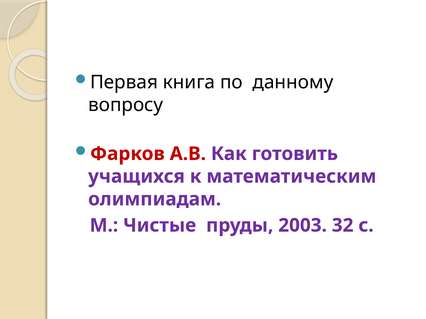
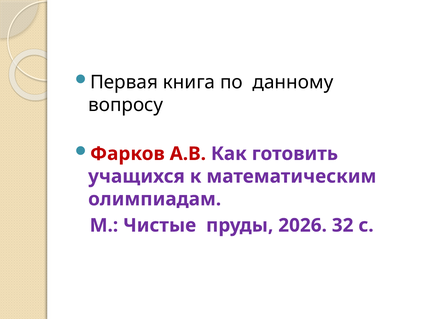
2003: 2003 -> 2026 (303, 226)
